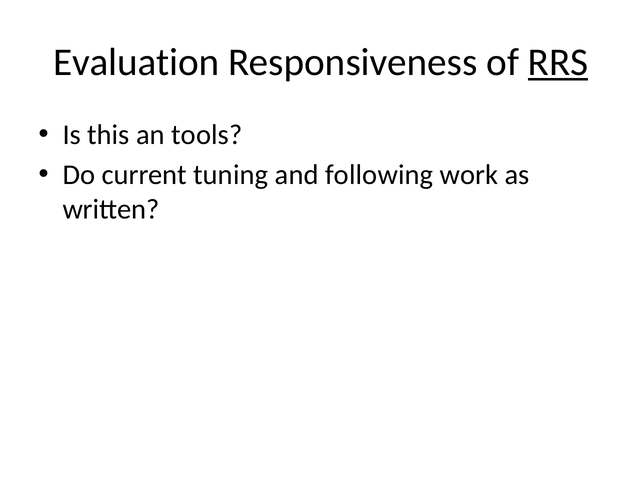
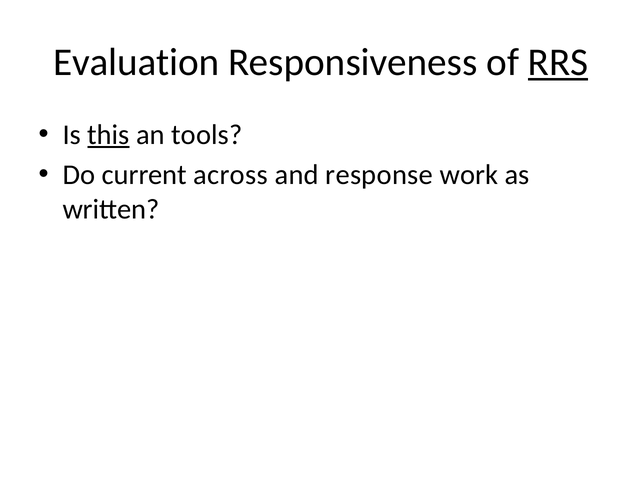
this underline: none -> present (109, 135)
tuning: tuning -> across (231, 175)
following: following -> response (379, 175)
